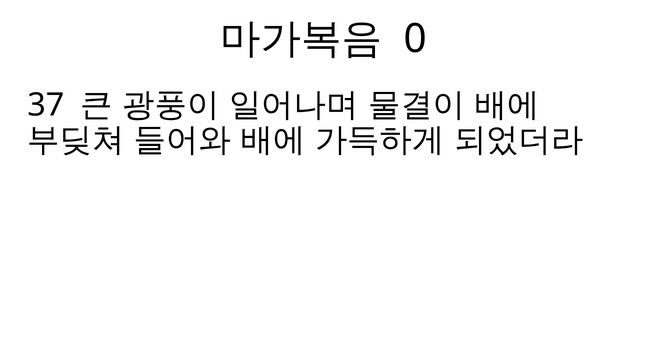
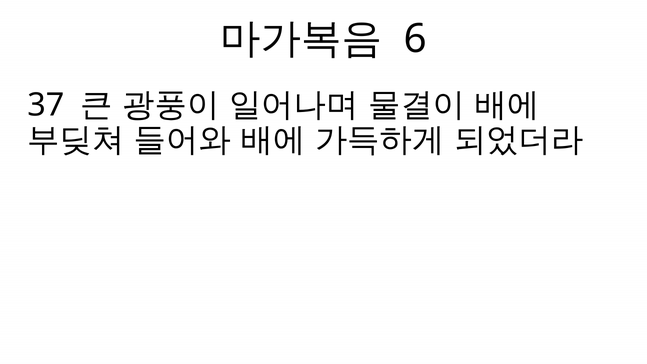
0: 0 -> 6 (415, 39)
